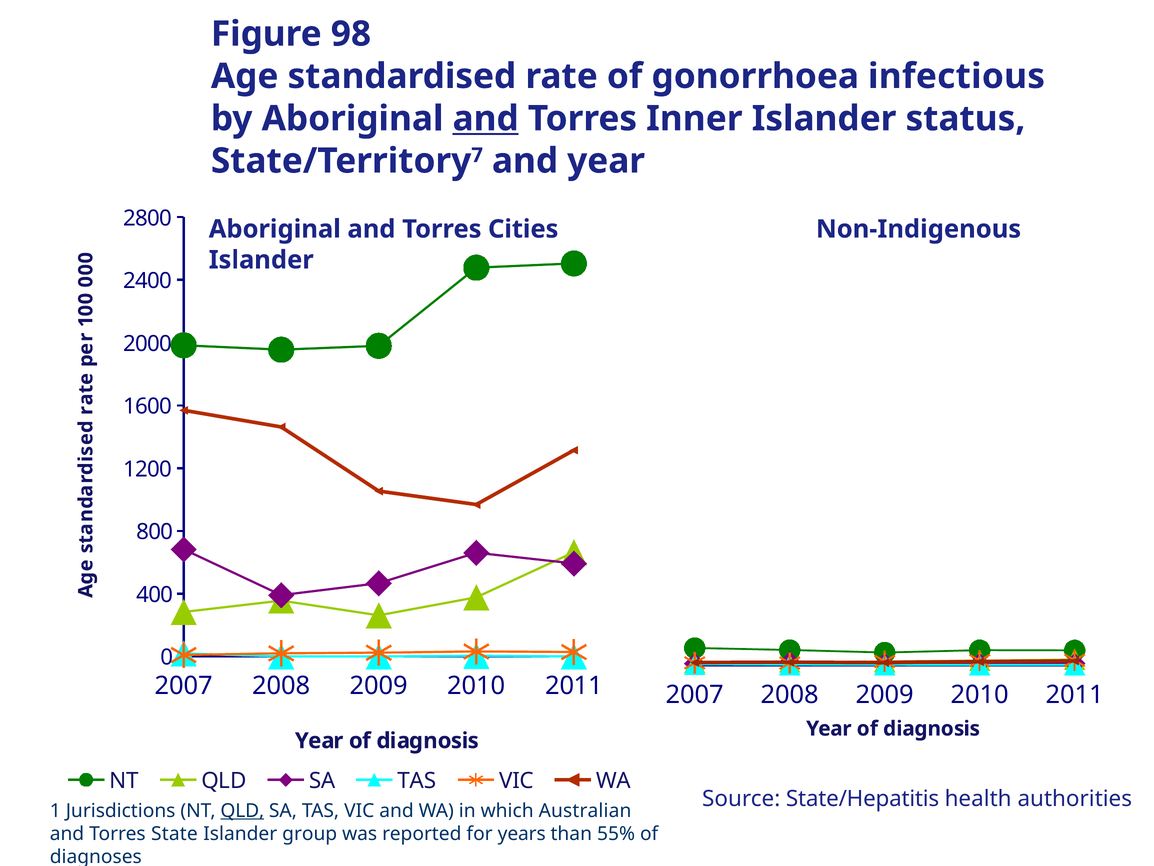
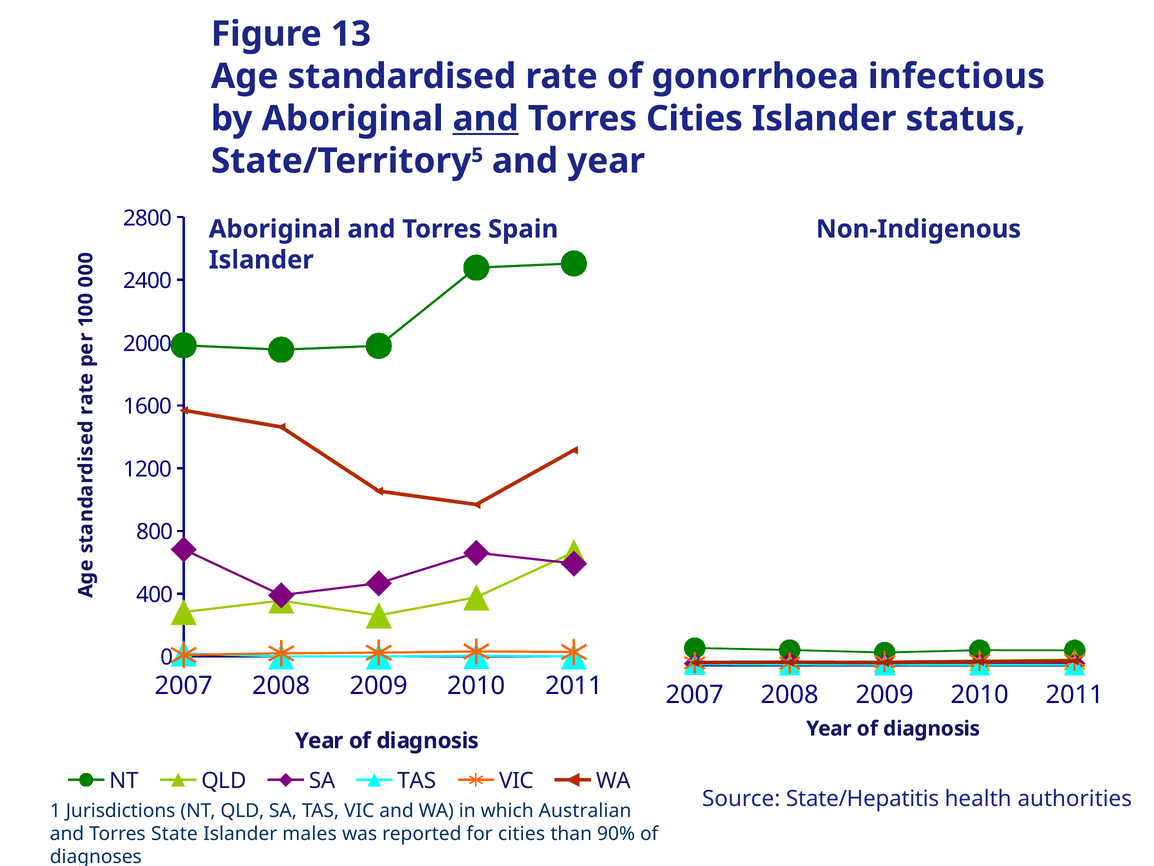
98: 98 -> 13 (351, 34)
Torres Inner: Inner -> Cities (694, 119)
7: 7 -> 5 (477, 155)
Cities: Cities -> Spain (523, 229)
QLD underline: present -> none (242, 810)
group: group -> males (310, 833)
for years: years -> cities (522, 833)
55%: 55% -> 90% (616, 833)
